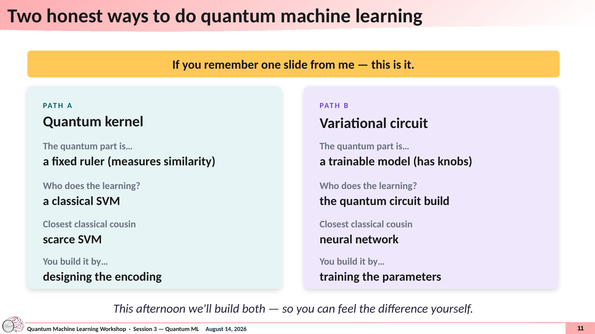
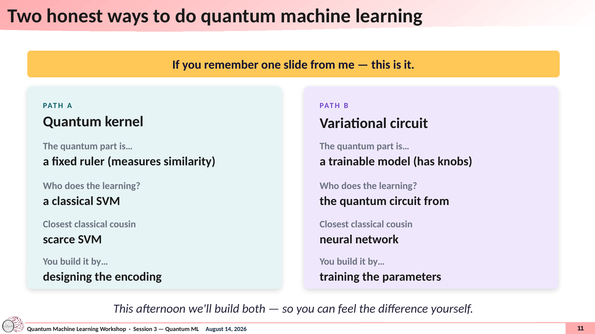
circuit build: build -> from (437, 201)
